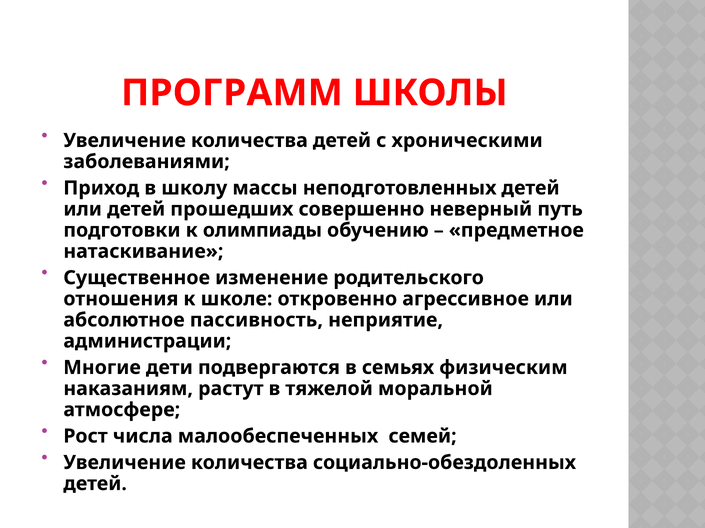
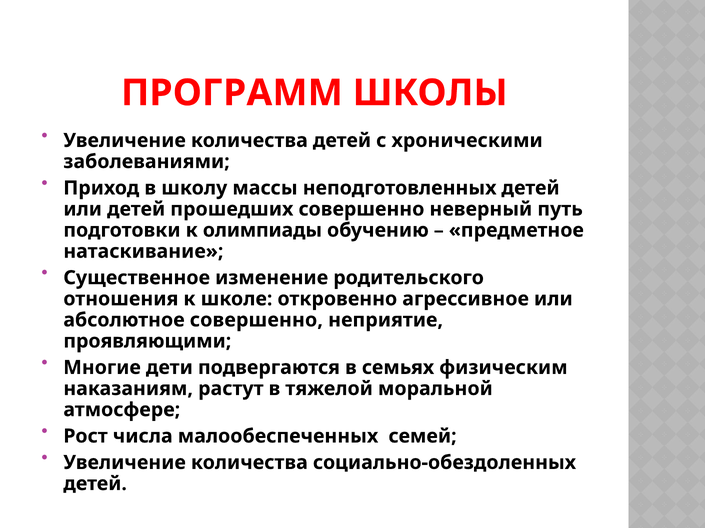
абсолютное пассивность: пассивность -> совершенно (256, 320)
администрации: администрации -> проявляющими (147, 342)
